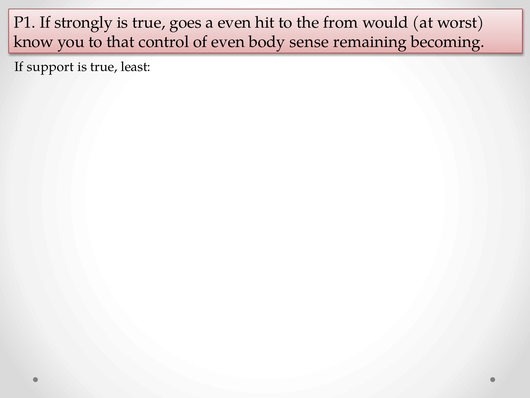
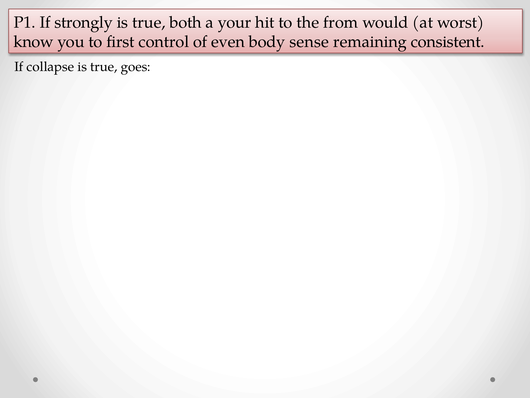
goes: goes -> both (186, 22)
a even: even -> your (235, 22)
that: that -> first (120, 42)
becoming: becoming -> consistent (448, 42)
support: support -> collapse (50, 67)
least: least -> goes (136, 67)
